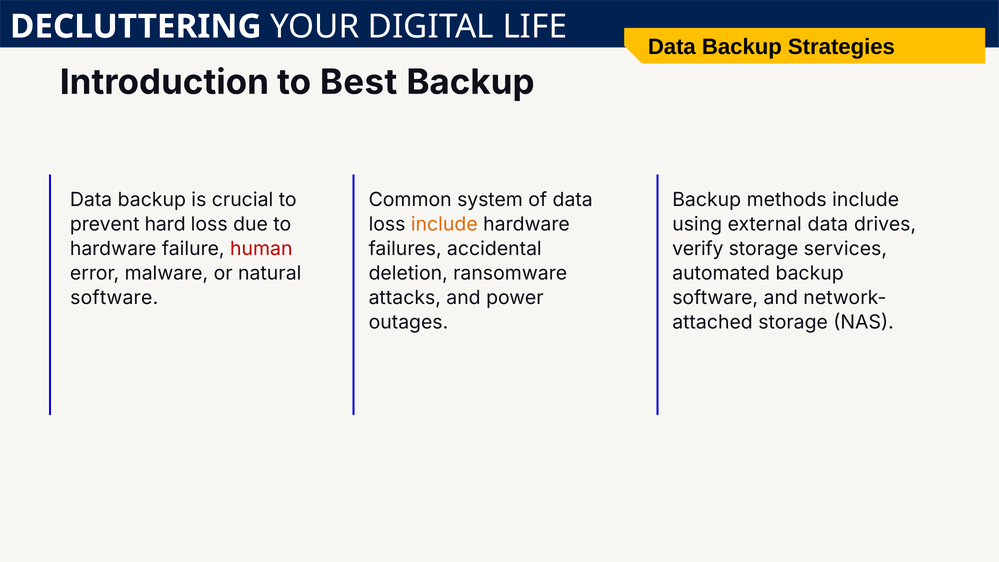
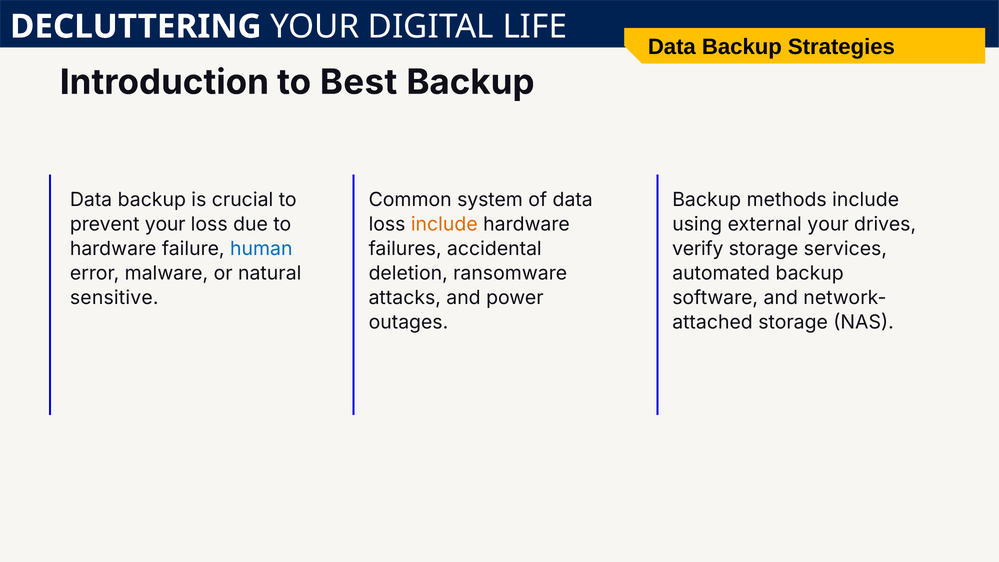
prevent hard: hard -> your (165, 224)
external data: data -> your (828, 224)
human colour: red -> blue (261, 249)
software: software -> sensitive (114, 298)
